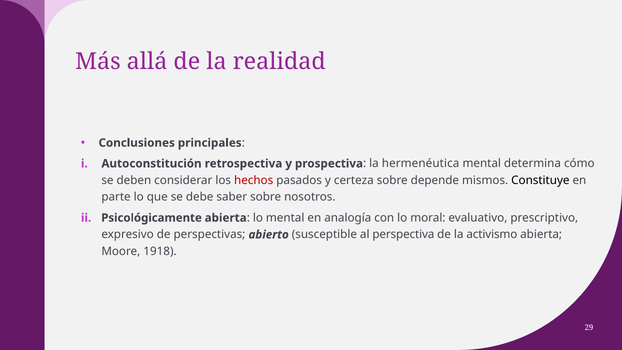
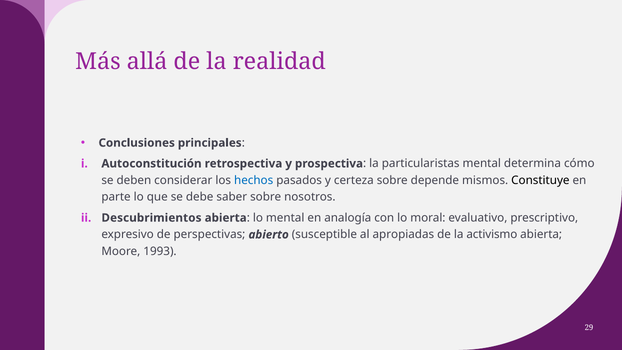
hermenéutica: hermenéutica -> particularistas (421, 164)
hechos colour: red -> blue (254, 180)
Psicológicamente: Psicológicamente -> Descubrimientos (151, 218)
perspectiva: perspectiva -> apropiadas (403, 235)
1918: 1918 -> 1993 (160, 251)
